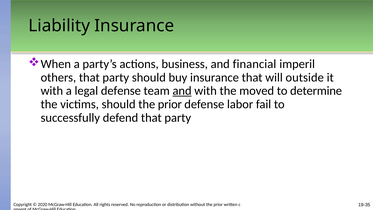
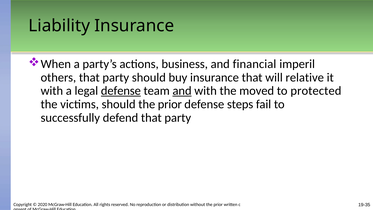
outside: outside -> relative (305, 77)
defense underline: none -> present (121, 91)
determine: determine -> protected (316, 91)
labor: labor -> steps (240, 104)
